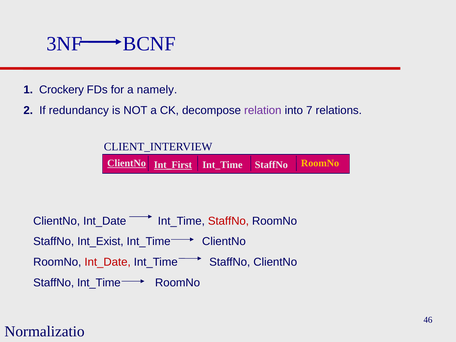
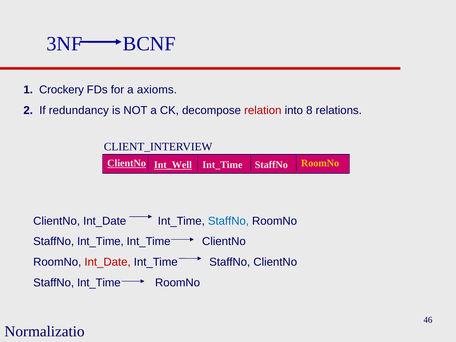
namely: namely -> axioms (157, 90)
relation colour: purple -> red (263, 110)
7: 7 -> 8 (309, 110)
Int_First: Int_First -> Int_Well (173, 165)
StaffNo colour: red -> blue (228, 221)
Int_Exist: Int_Exist -> Int_Time (100, 242)
